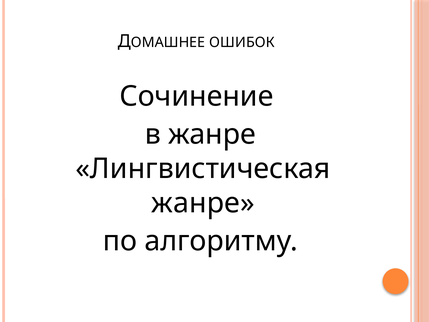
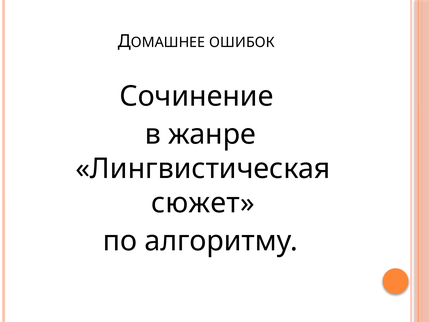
жанре: жанре -> сюжет (203, 203)
